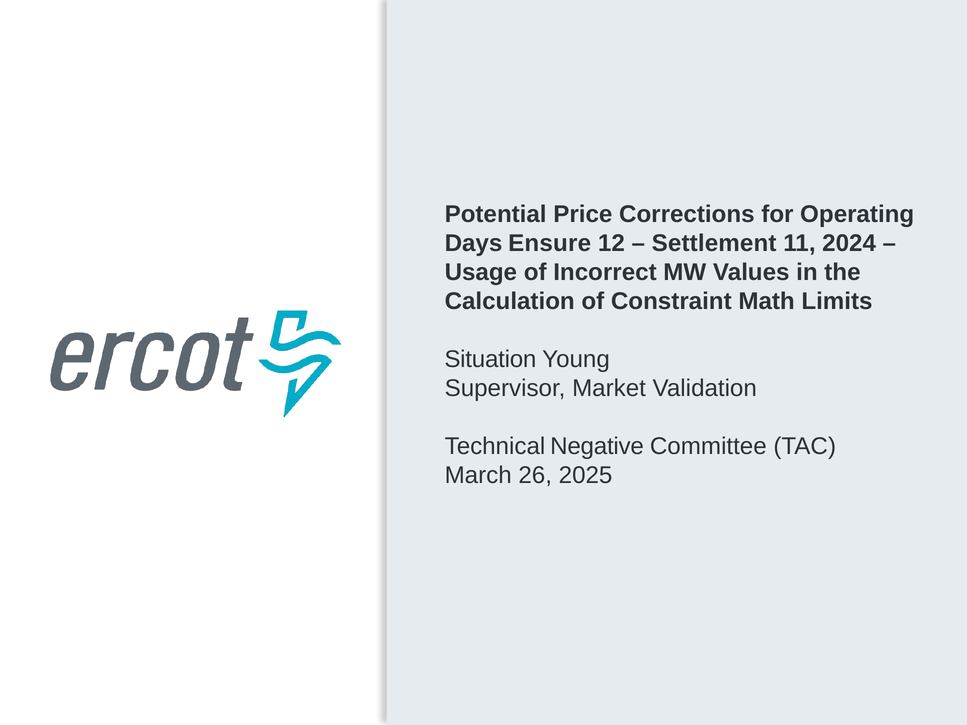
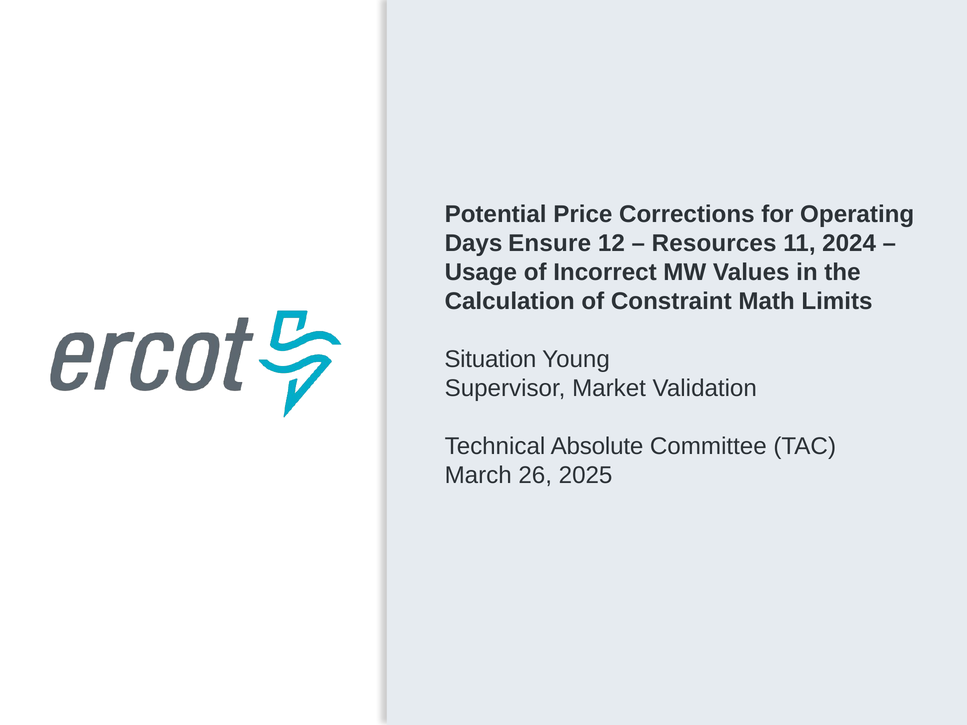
Settlement: Settlement -> Resources (714, 243)
Negative: Negative -> Absolute (597, 446)
